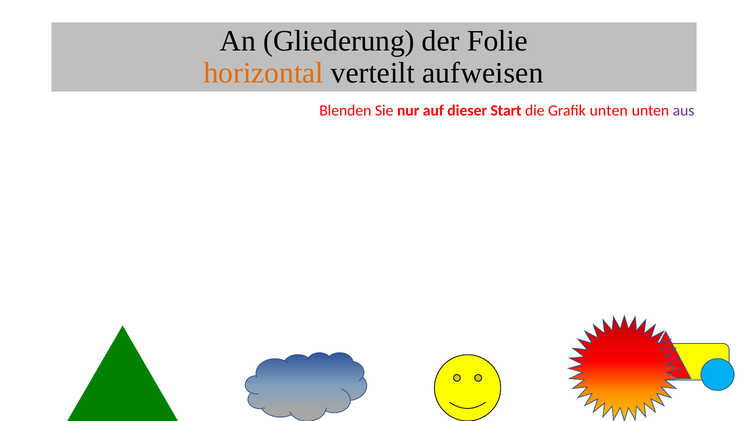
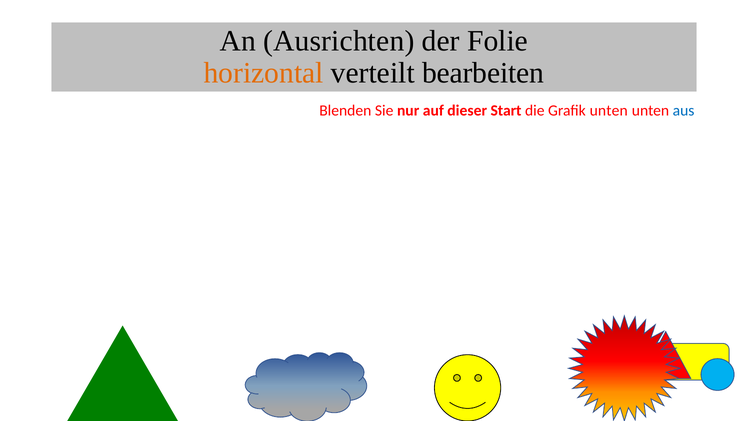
Gliederung: Gliederung -> Ausrichten (339, 41)
aufweisen: aufweisen -> bearbeiten (483, 73)
aus colour: purple -> blue (684, 111)
